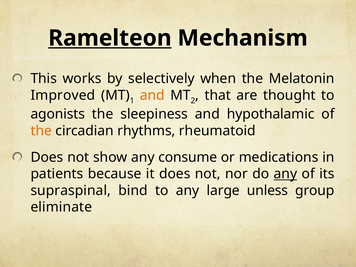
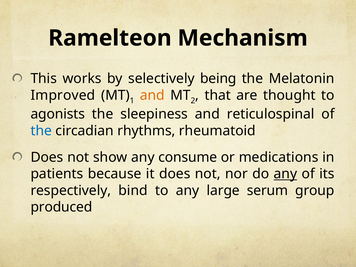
Ramelteon underline: present -> none (110, 38)
when: when -> being (218, 79)
hypothalamic: hypothalamic -> reticulospinal (271, 114)
the colour: orange -> blue (41, 131)
supraspinal: supraspinal -> respectively (71, 191)
unless: unless -> serum (268, 191)
eliminate: eliminate -> produced (61, 207)
